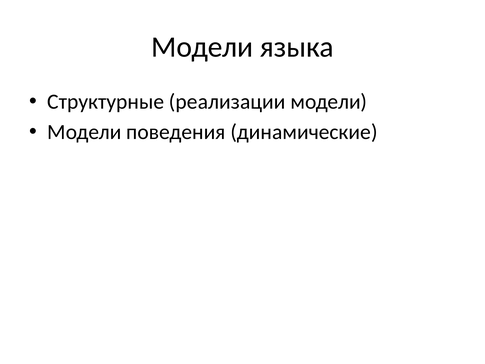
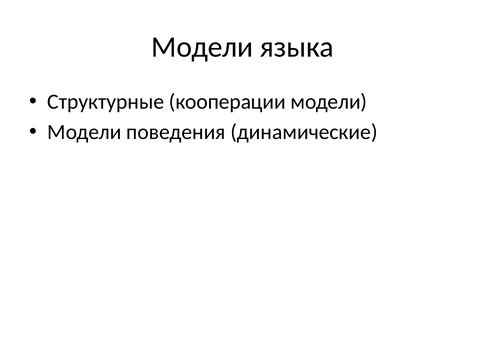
реализации: реализации -> кооперации (227, 102)
